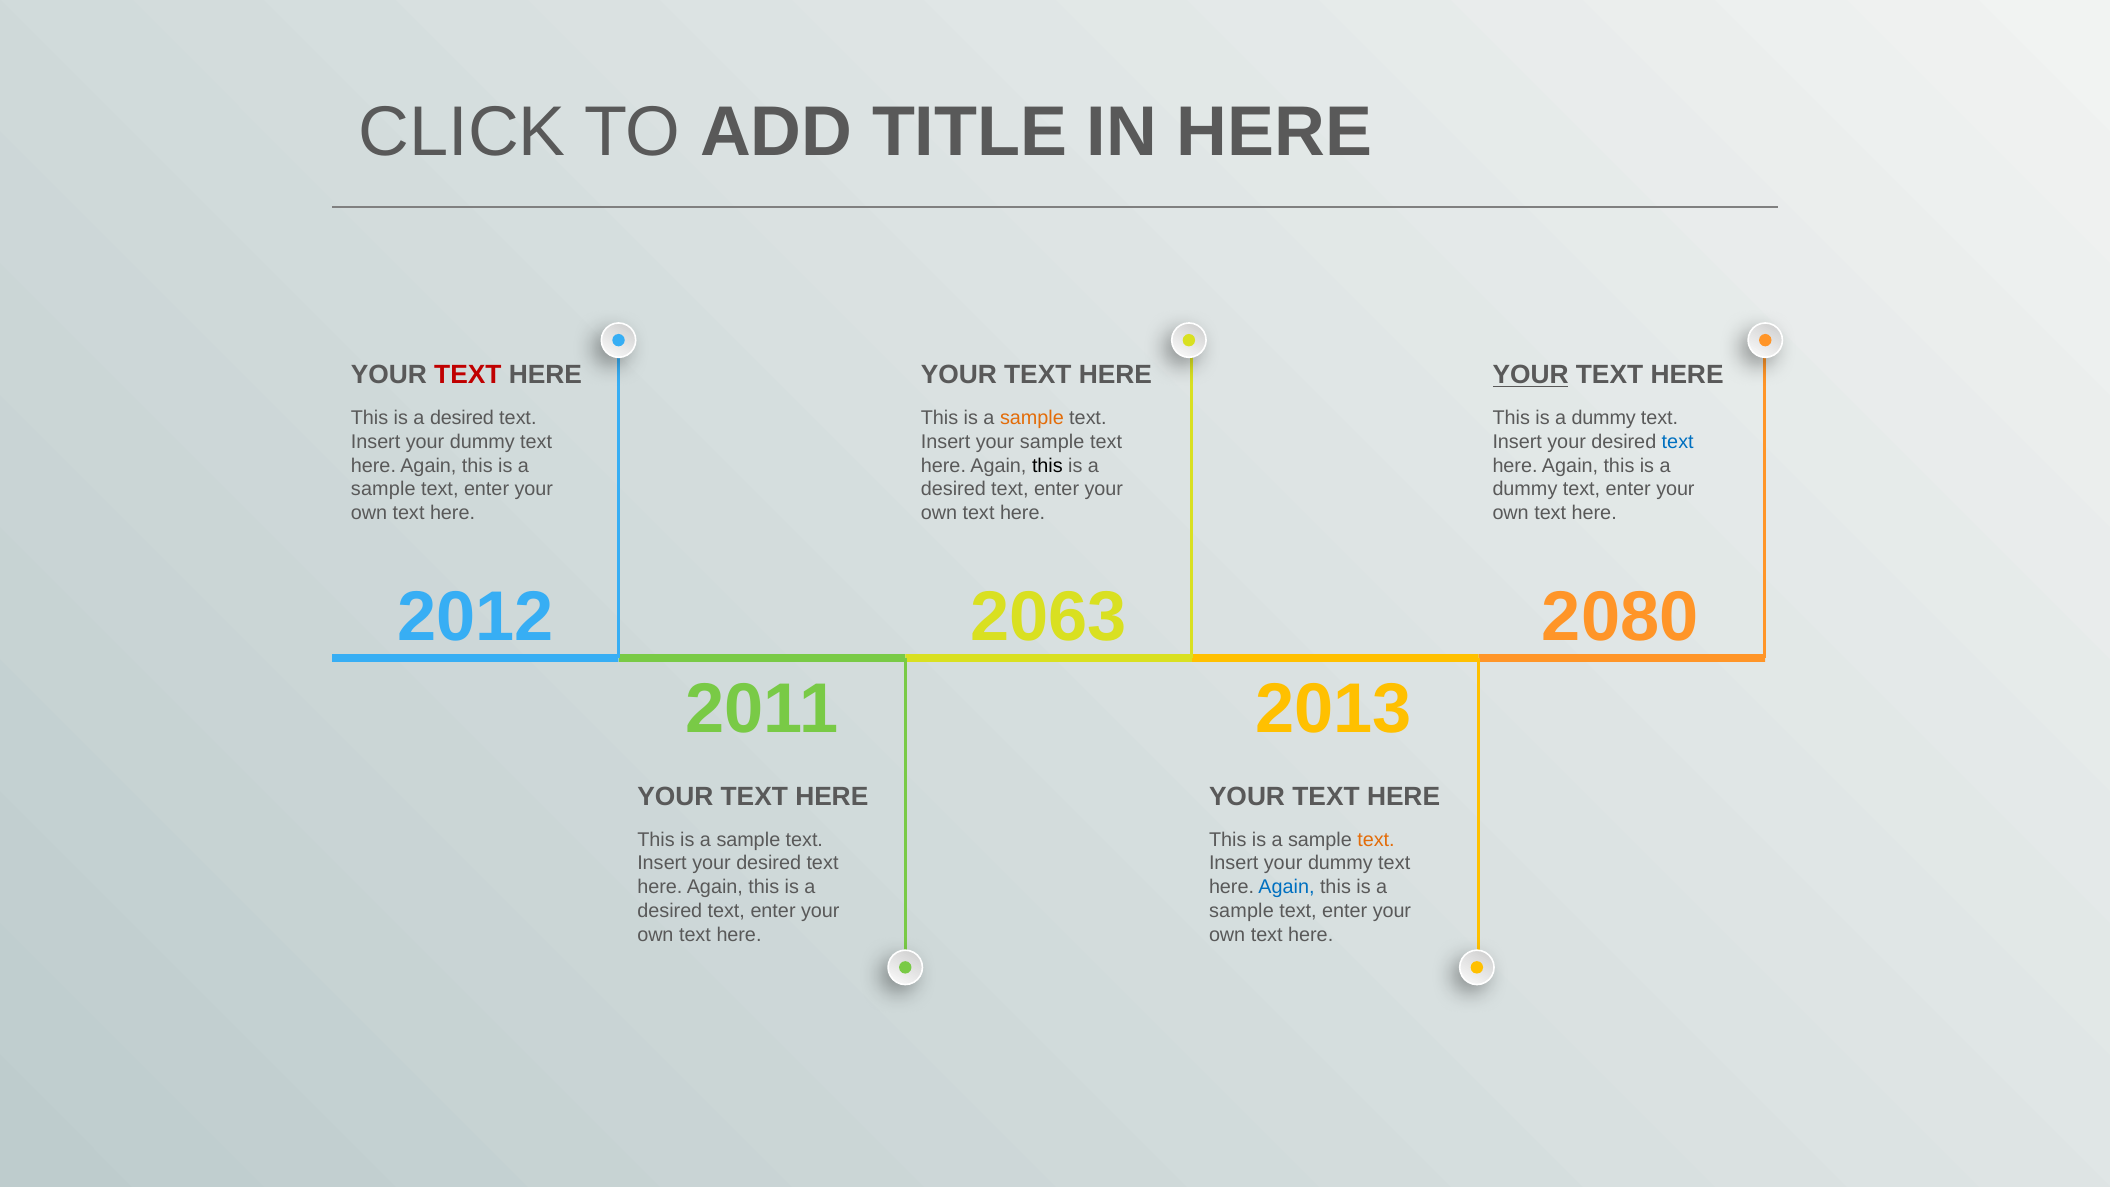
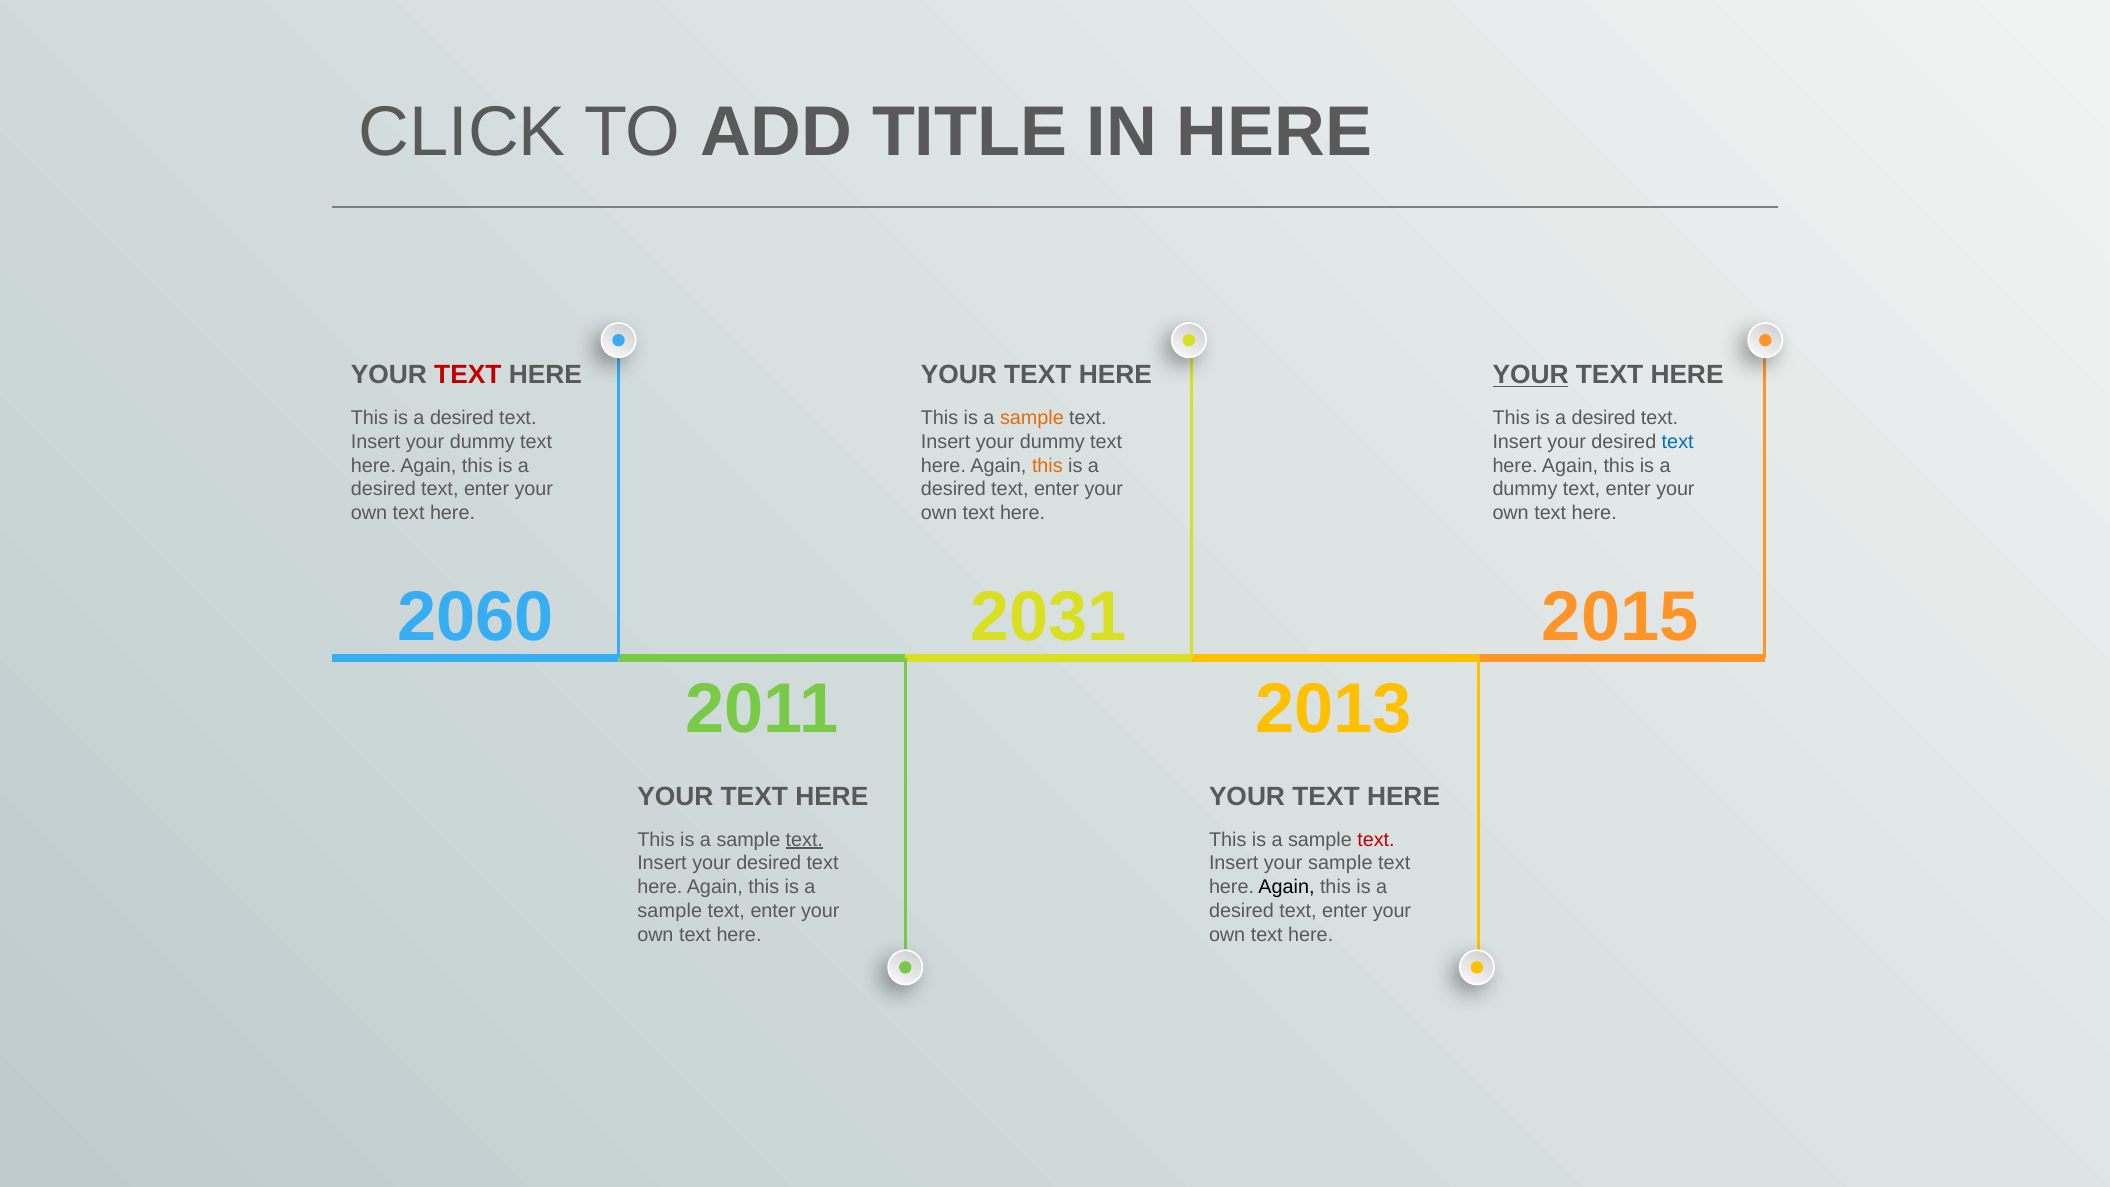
dummy: dummy -> desired (1604, 418)
sample: sample -> dummy (1052, 442)
this colour: black -> orange (1047, 466)
sample: sample -> desired (383, 489)
2012: 2012 -> 2060 (476, 617)
2063: 2063 -> 2031 (1049, 617)
2080: 2080 -> 2015 (1620, 617)
text underline: none -> present (804, 839)
text colour: orange -> red (1376, 839)
dummy: dummy -> sample (1340, 863)
Again colour: blue -> black (1287, 887)
desired: desired -> sample (670, 911)
sample: sample -> desired (1242, 911)
